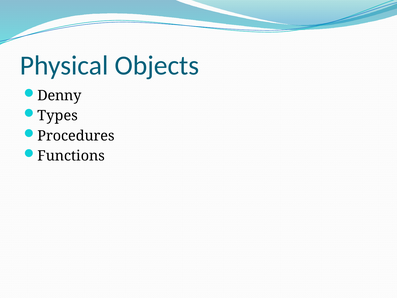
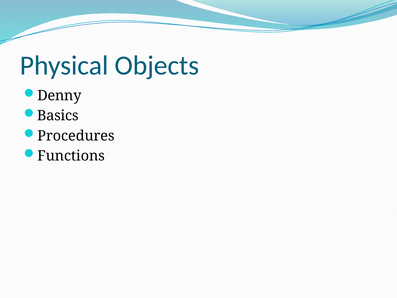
Types: Types -> Basics (58, 116)
